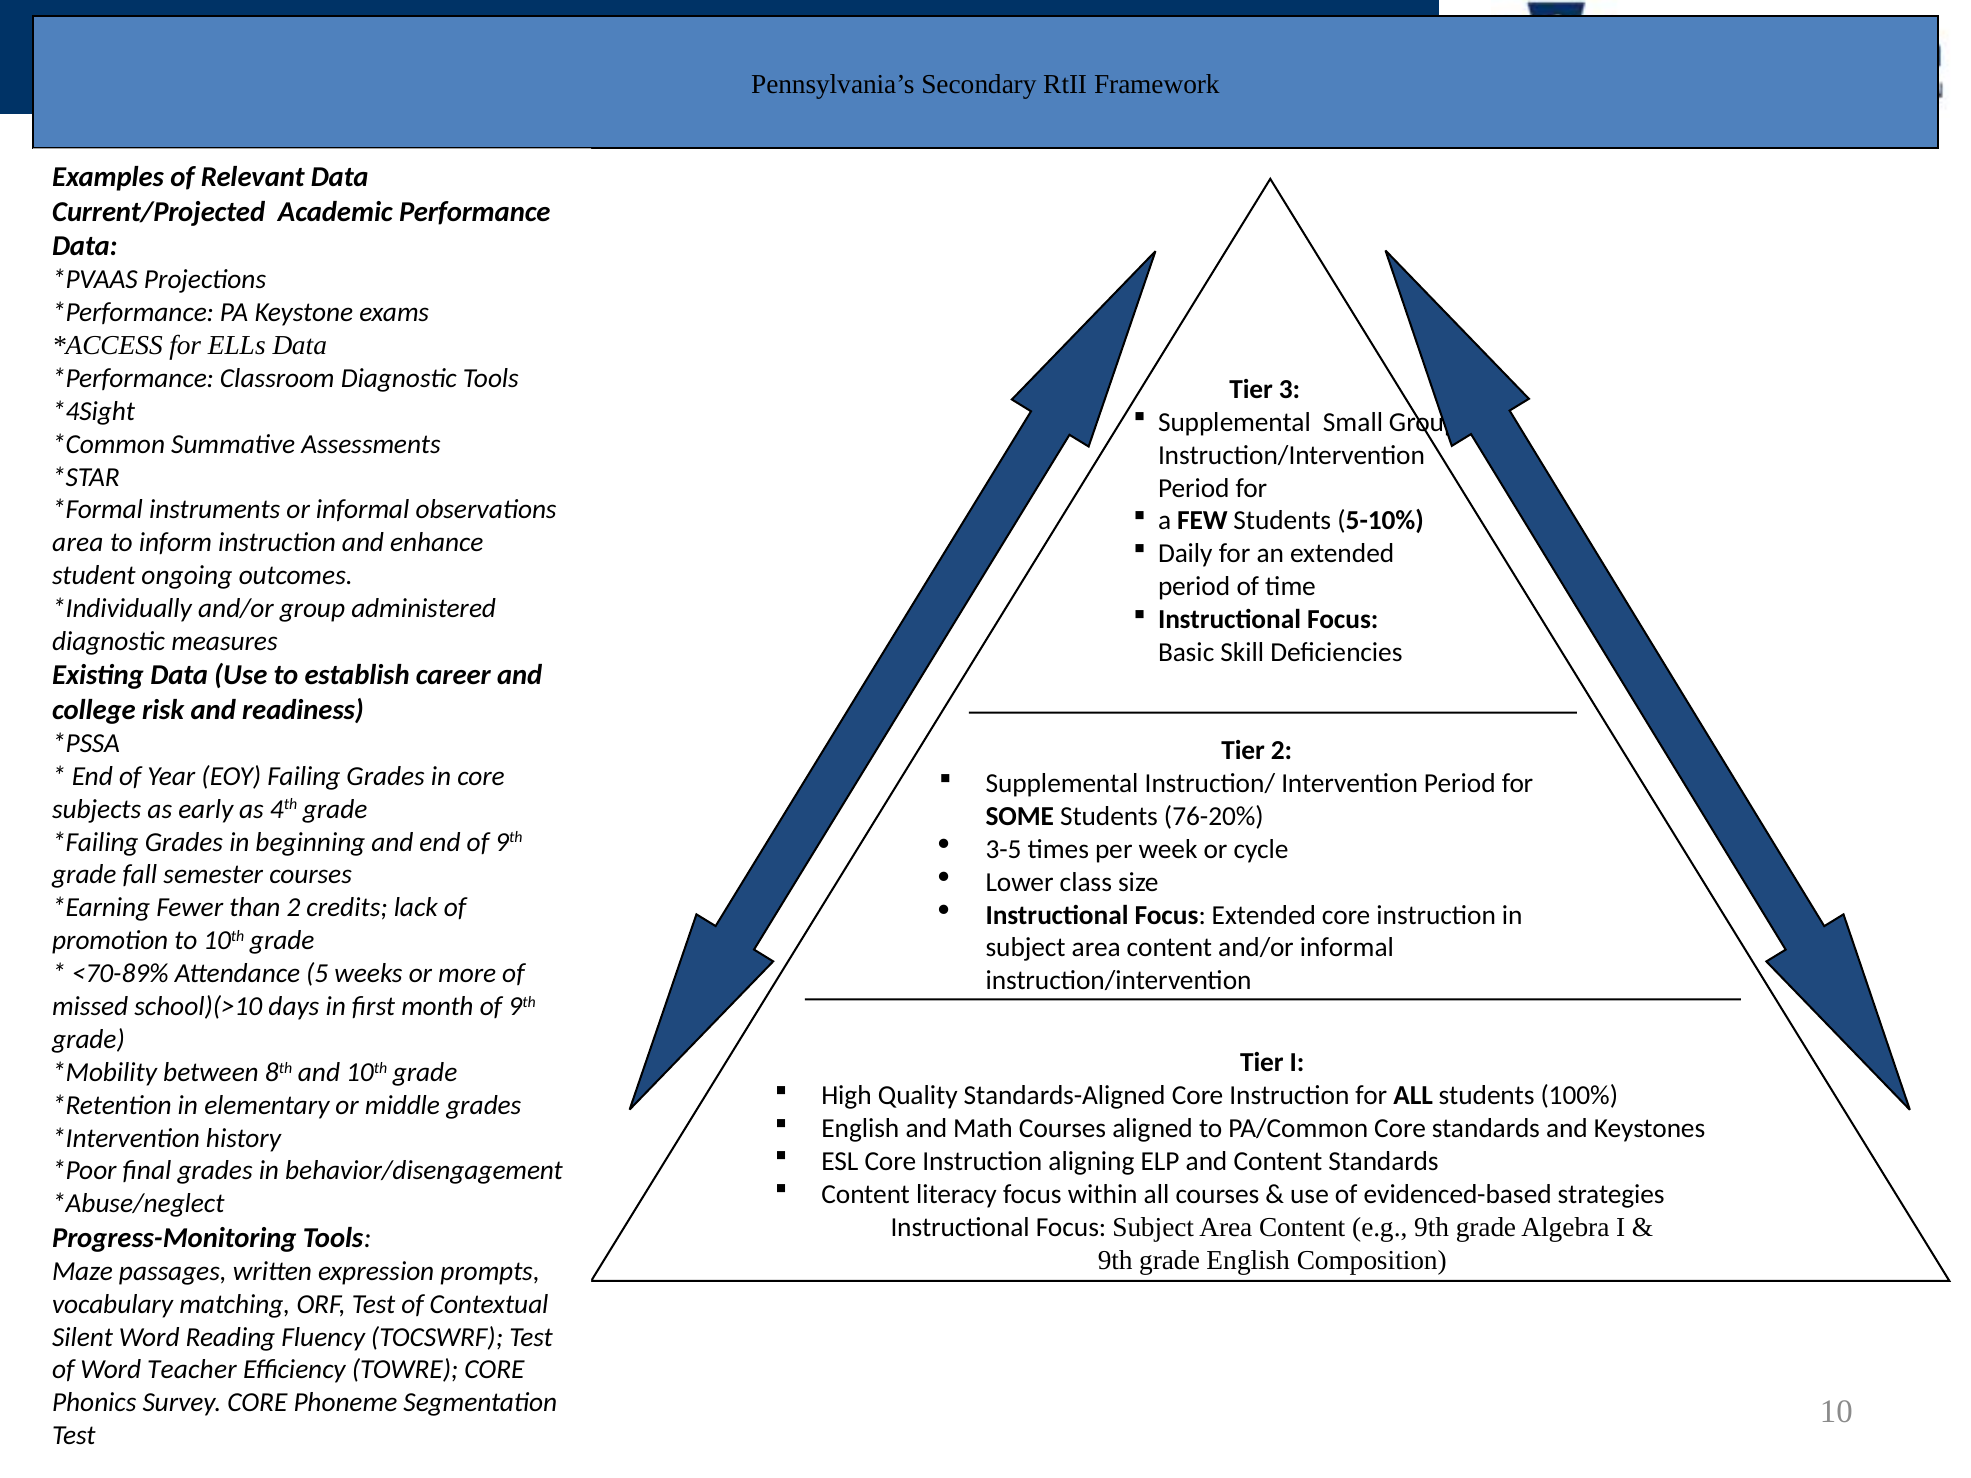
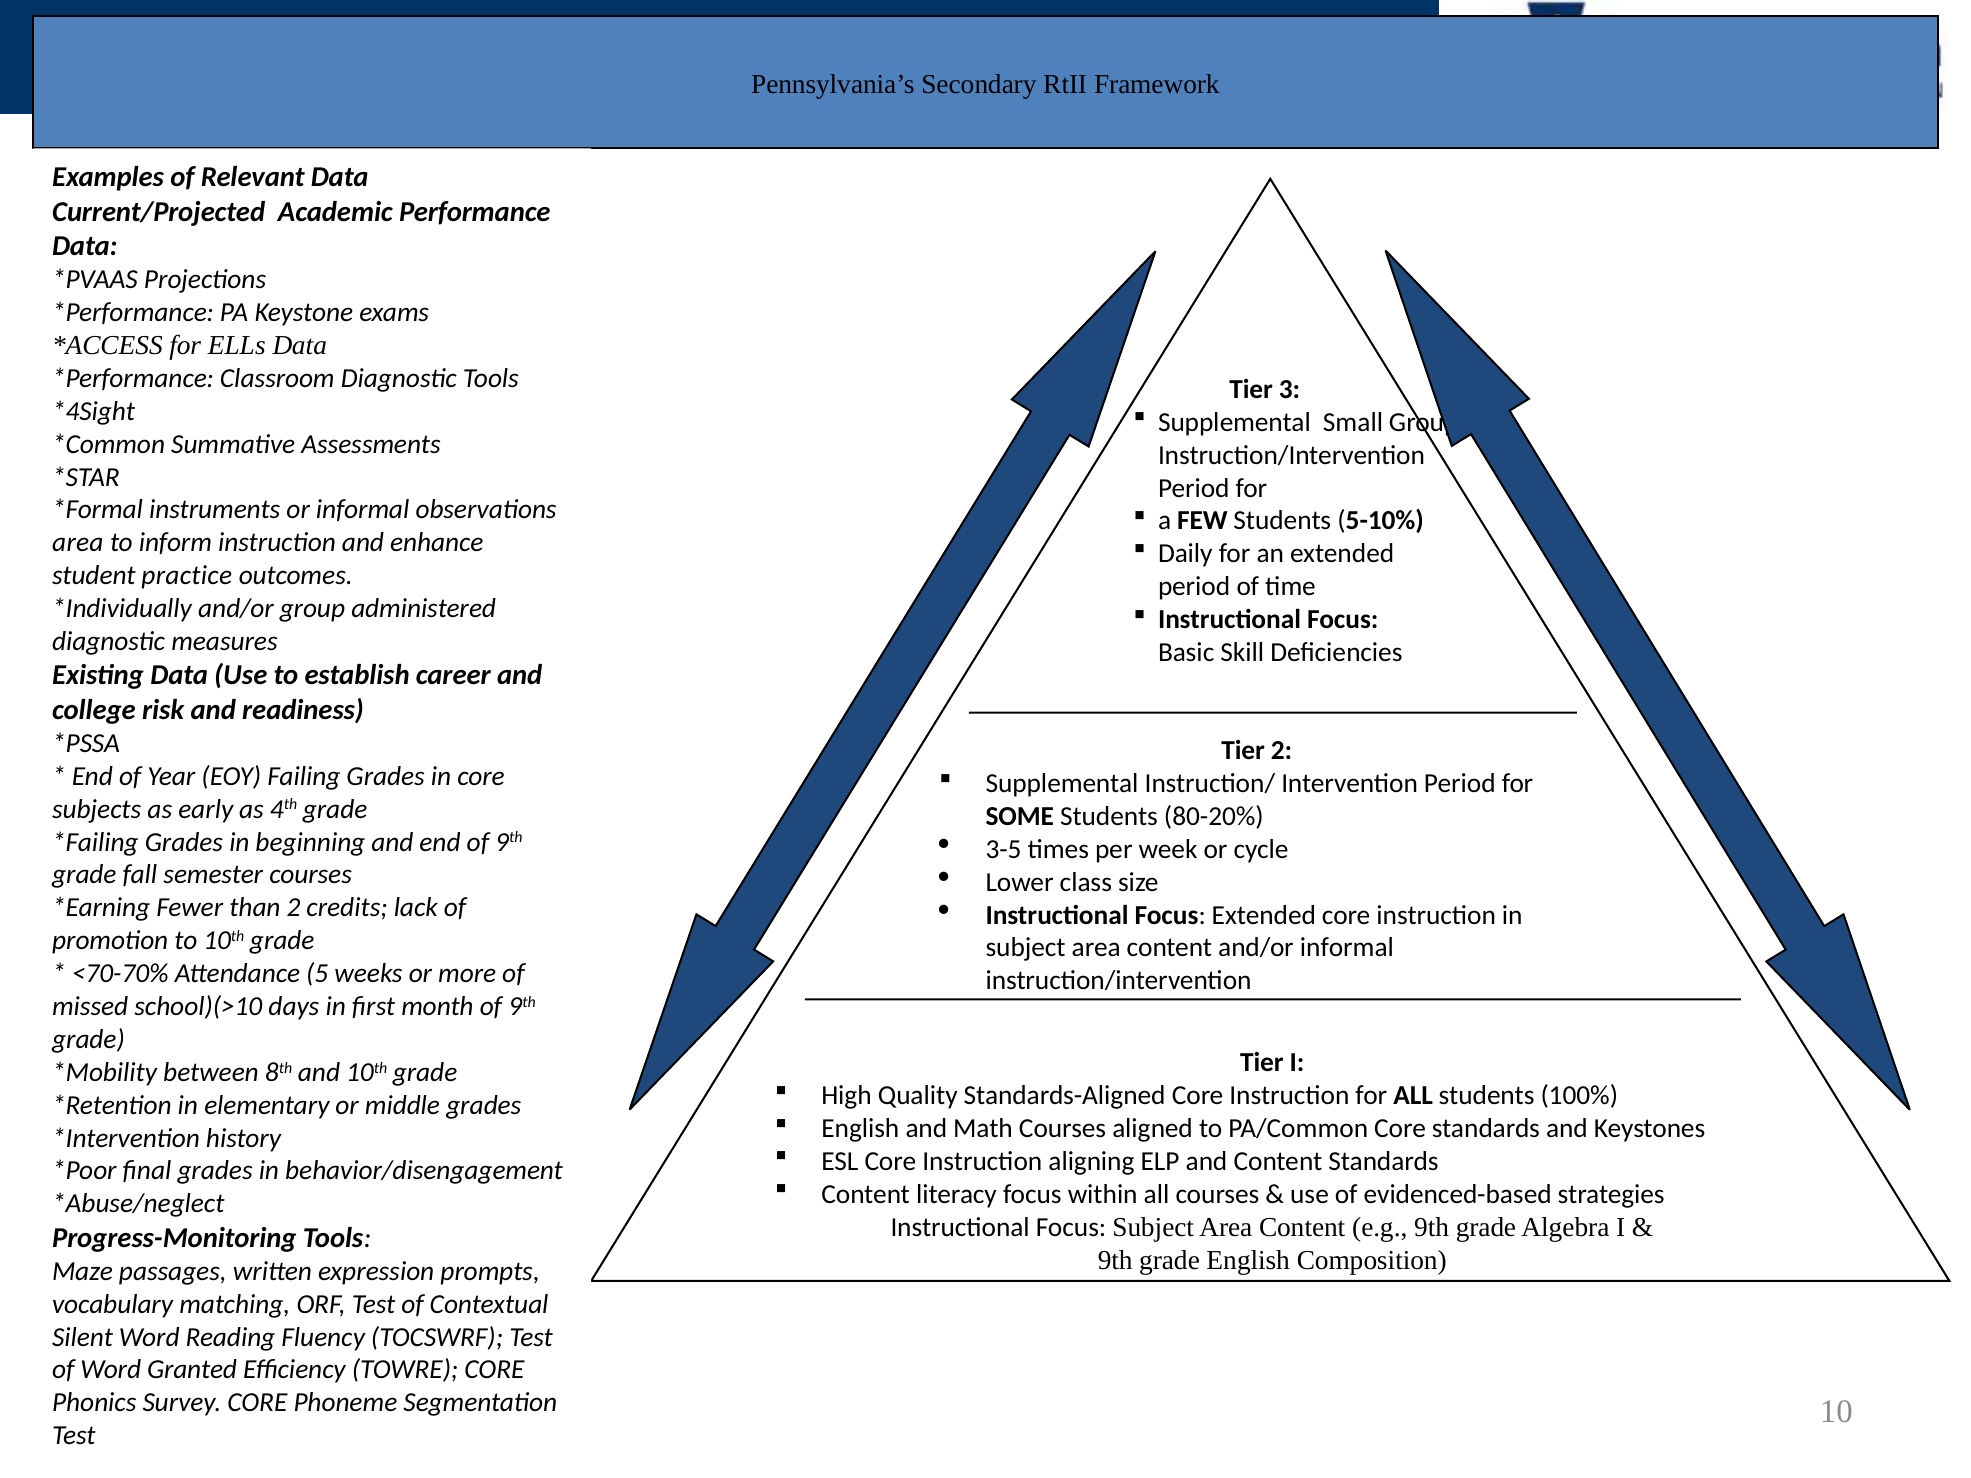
ongoing: ongoing -> practice (187, 576)
76-20%: 76-20% -> 80-20% (1214, 816)
<70-89%: <70-89% -> <70-70% (120, 974)
Teacher: Teacher -> Granted (192, 1370)
